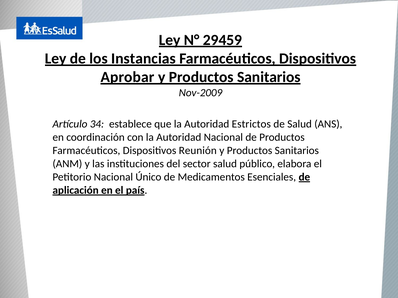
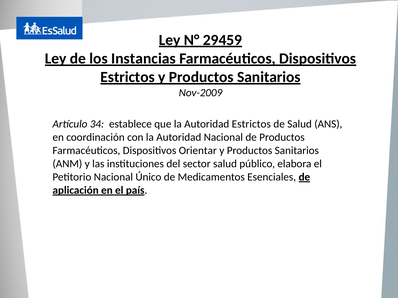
Aprobar: Aprobar -> Estrictos (128, 77)
Reunión: Reunión -> Orientar (198, 151)
